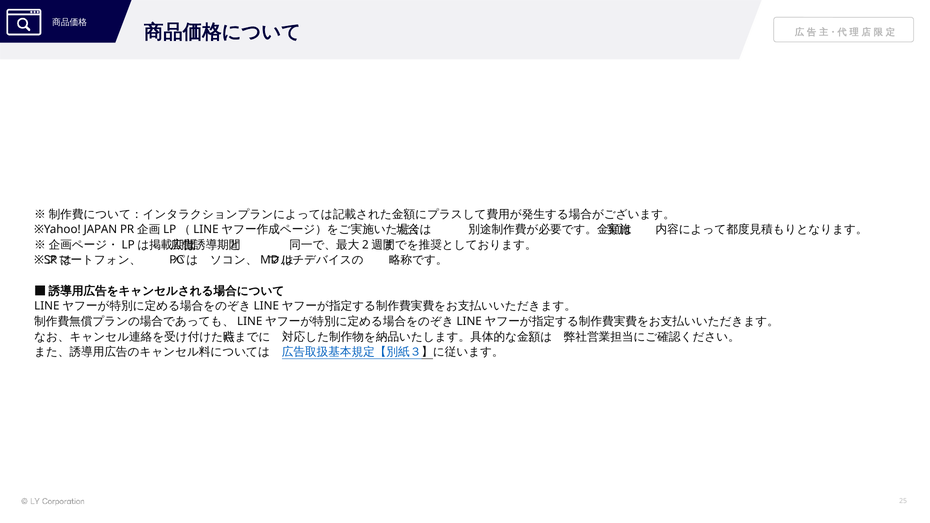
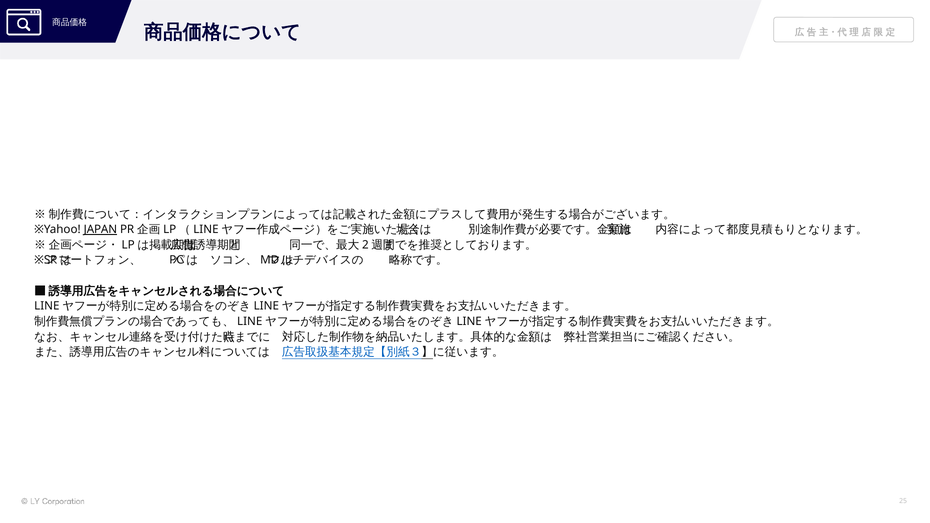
JAPAN underline: none -> present (100, 230)
